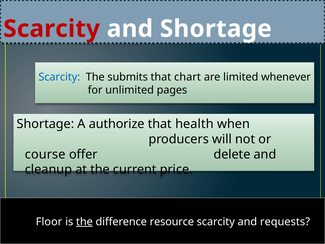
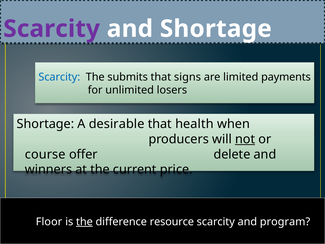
Scarcity colour: red -> purple (52, 29)
chart: chart -> signs (187, 77)
whenever: whenever -> payments (286, 77)
pages: pages -> losers (172, 90)
authorize: authorize -> desirable (117, 124)
not underline: none -> present (245, 139)
cleanup: cleanup -> winners (48, 169)
requests: requests -> program (285, 221)
